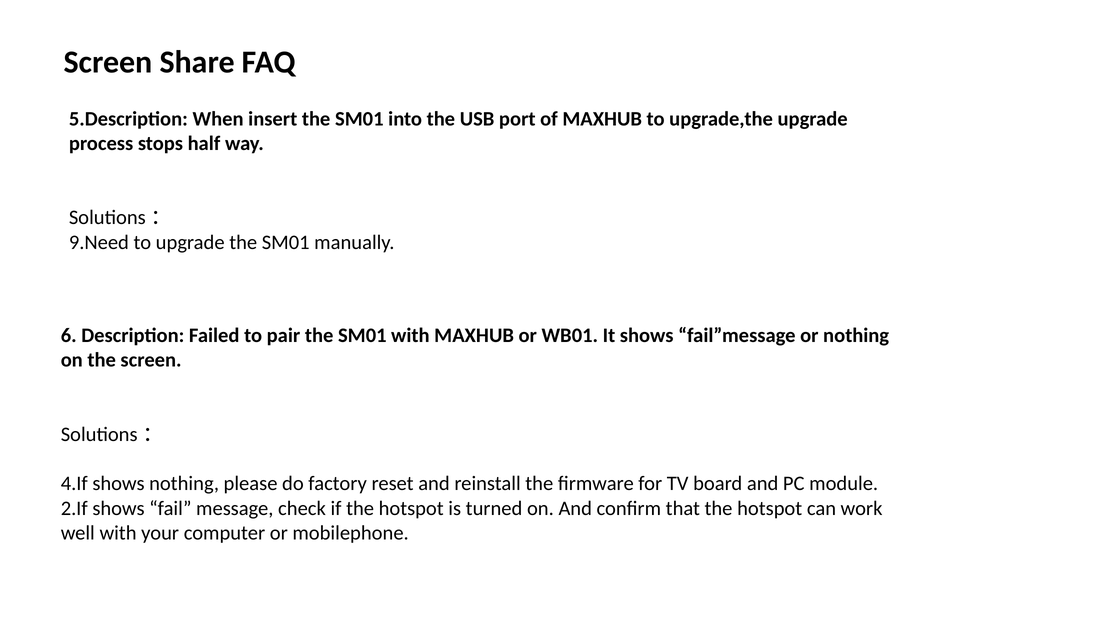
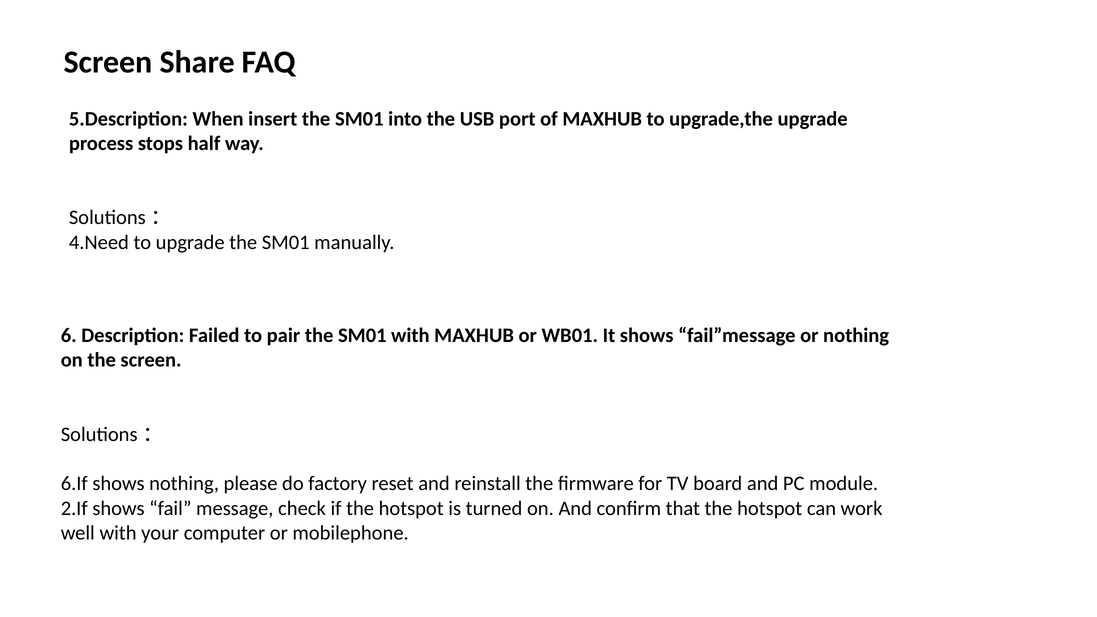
9.Need: 9.Need -> 4.Need (99, 242)
4.If: 4.If -> 6.If (74, 484)
